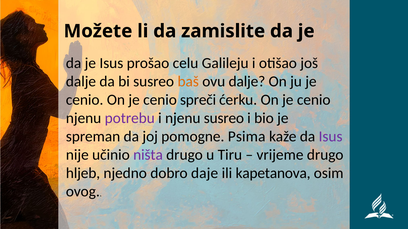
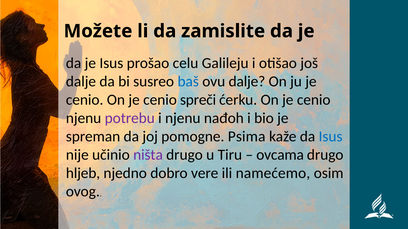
baš colour: orange -> blue (188, 82)
njenu susreo: susreo -> nađoh (224, 118)
Isus colour: purple -> blue (331, 137)
vrijeme: vrijeme -> ovcama (280, 155)
daje: daje -> vere (205, 174)
kapetanova: kapetanova -> namećemo (273, 174)
